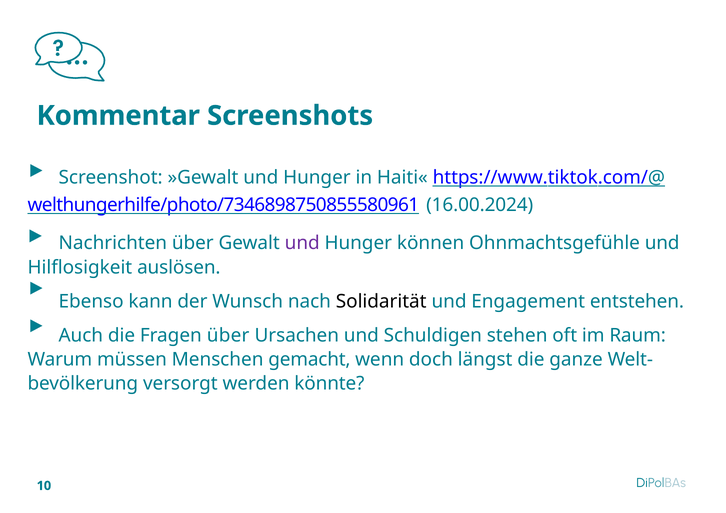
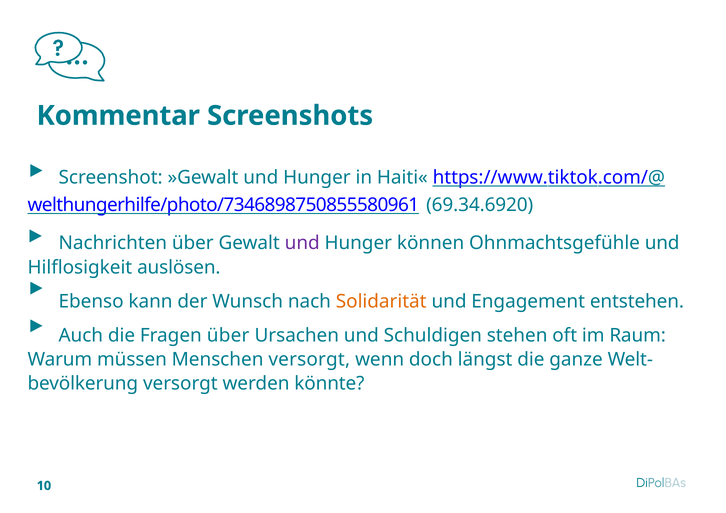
16.00.2024: 16.00.2024 -> 69.34.6920 (480, 205)
Solidarität colour: black -> orange (381, 302)
Menschen gemacht: gemacht -> versorgt (309, 360)
